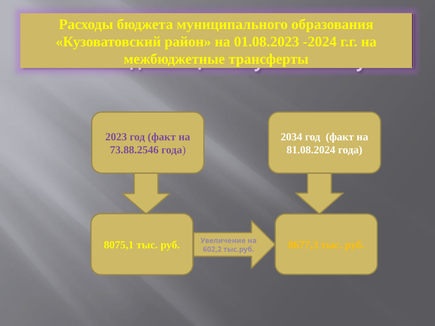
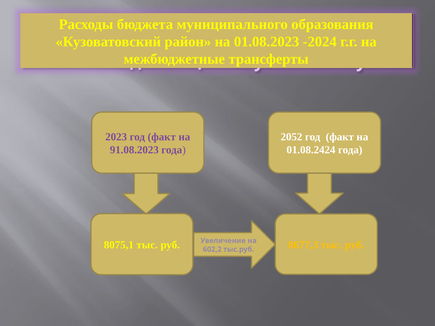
2034: 2034 -> 2052 (291, 137)
73.88.2546: 73.88.2546 -> 91.08.2023 (134, 150)
81.08.2024: 81.08.2024 -> 01.08.2424 (311, 150)
